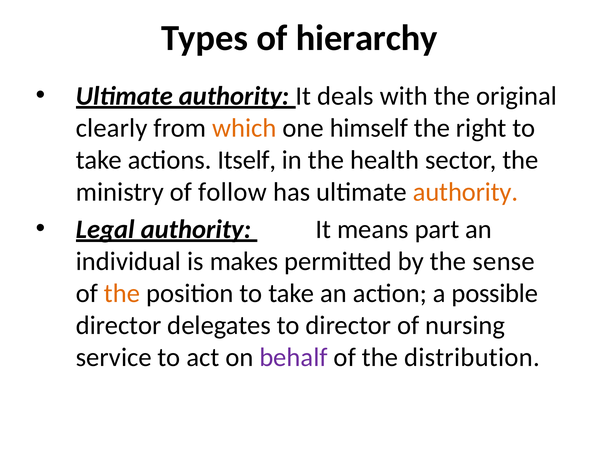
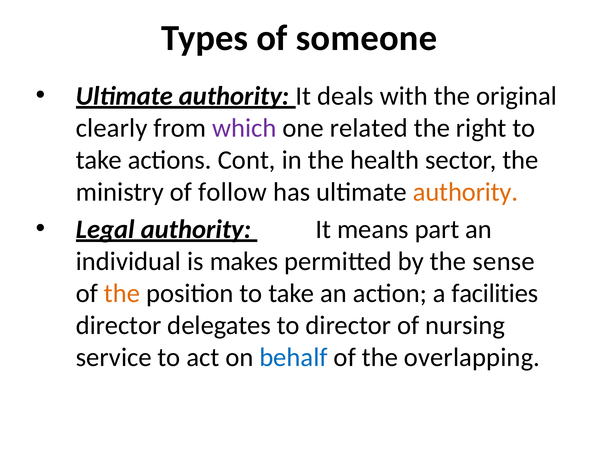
hierarchy: hierarchy -> someone (367, 38)
which colour: orange -> purple (244, 128)
himself: himself -> related (369, 128)
Itself: Itself -> Cont (247, 160)
possible: possible -> facilities (495, 293)
behalf colour: purple -> blue (293, 357)
distribution: distribution -> overlapping (472, 357)
